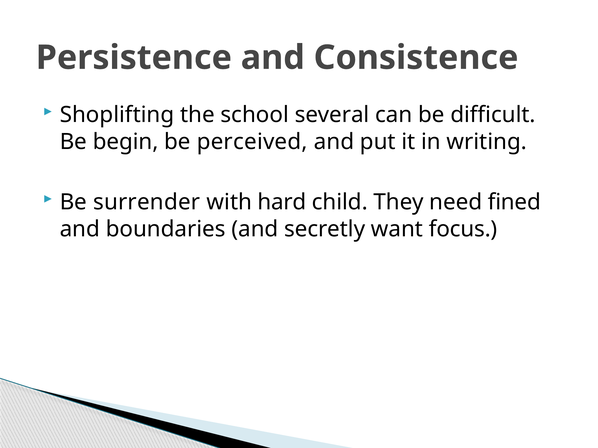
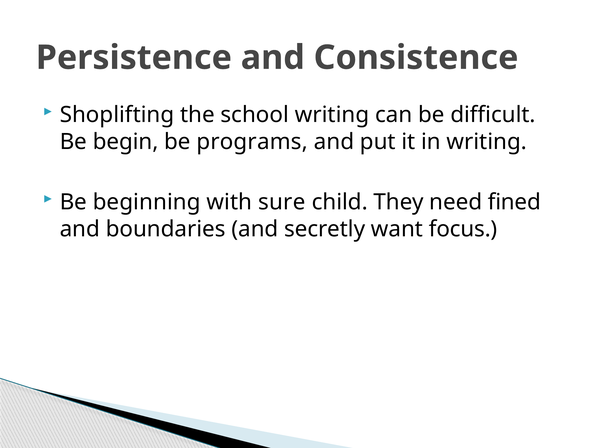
school several: several -> writing (332, 115)
perceived: perceived -> programs (252, 142)
surrender: surrender -> beginning (147, 202)
hard: hard -> sure (282, 202)
